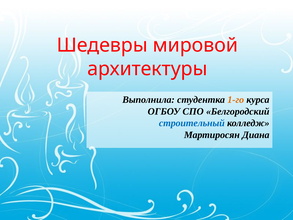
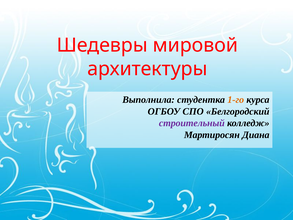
строительный colour: blue -> purple (192, 123)
